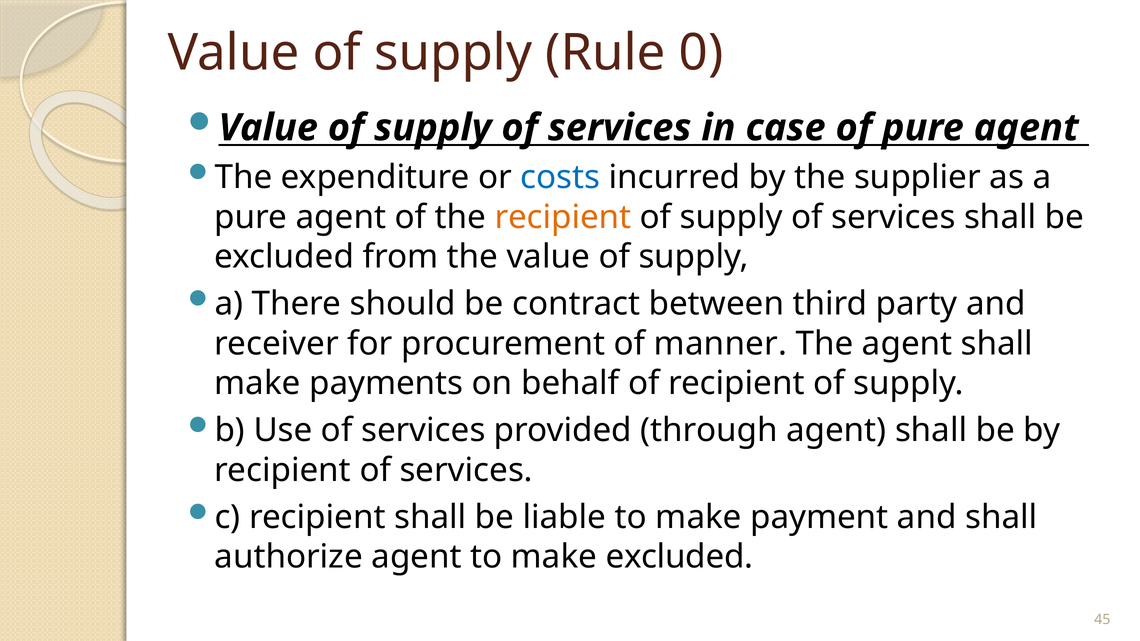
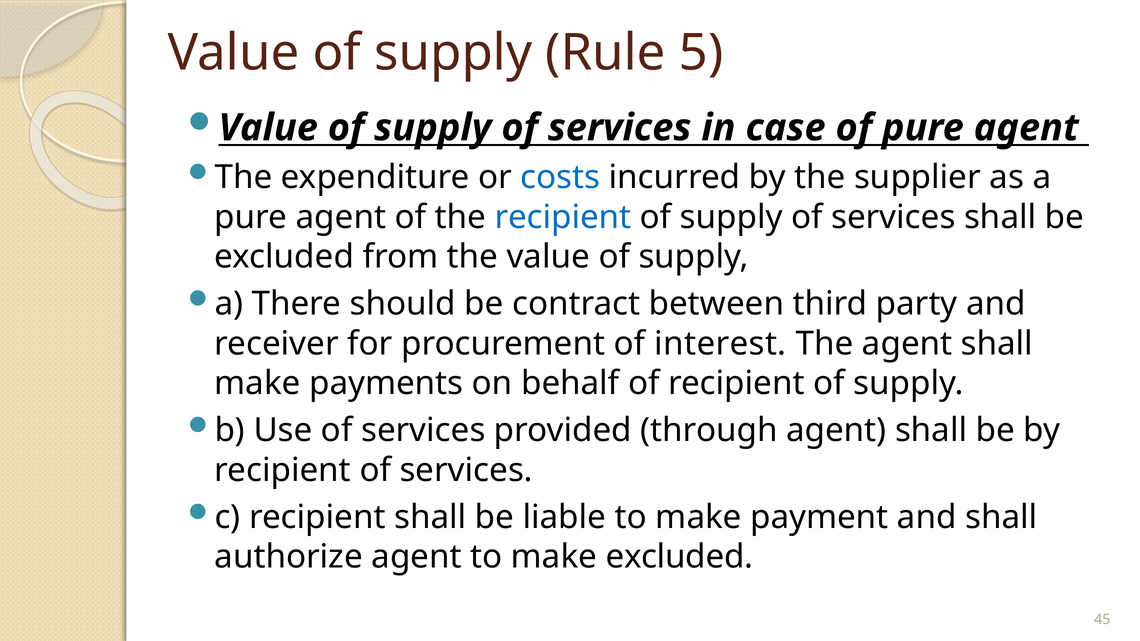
0: 0 -> 5 (701, 53)
recipient colour: orange -> blue (563, 217)
manner: manner -> interest (720, 344)
